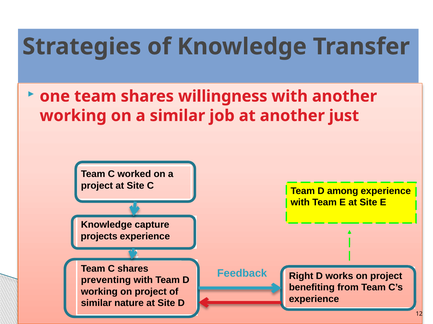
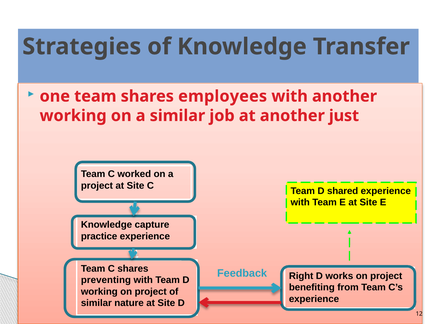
willingness: willingness -> employees (223, 96)
among: among -> shared (343, 191)
projects: projects -> practice (99, 237)
